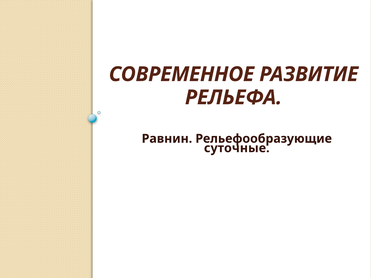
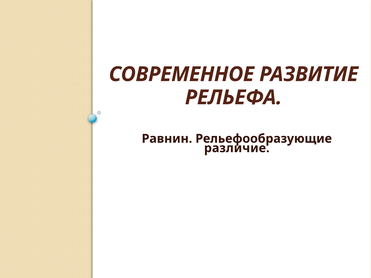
суточные: суточные -> различие (237, 148)
